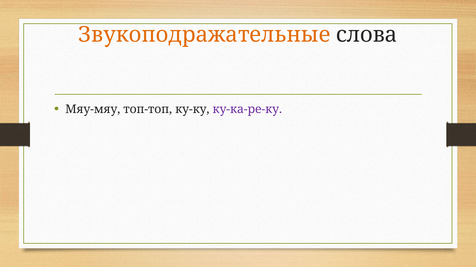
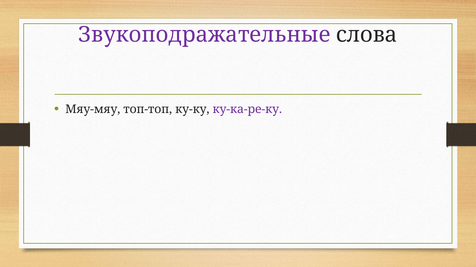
Звукоподражательные colour: orange -> purple (204, 35)
